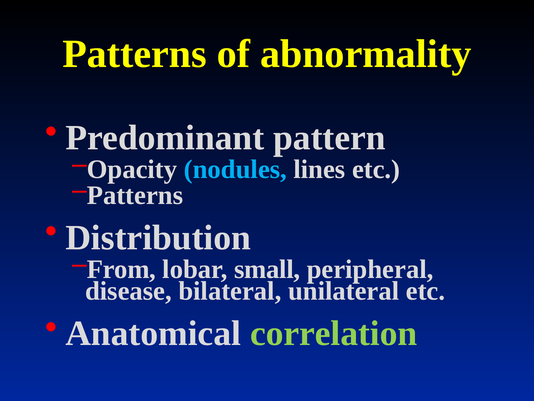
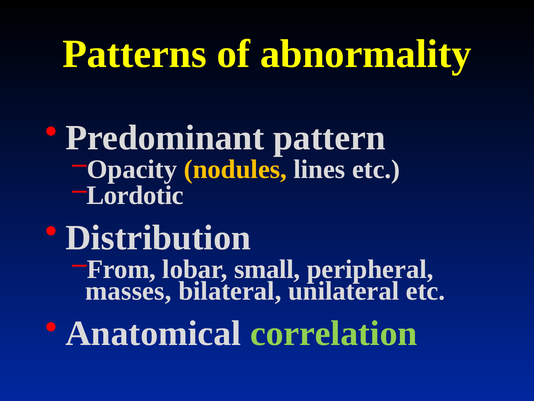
nodules colour: light blue -> yellow (235, 169)
Patterns: Patterns -> Lordotic (135, 195)
disease: disease -> masses (128, 291)
